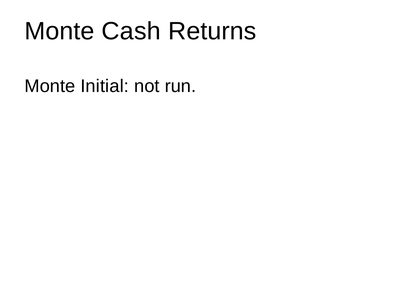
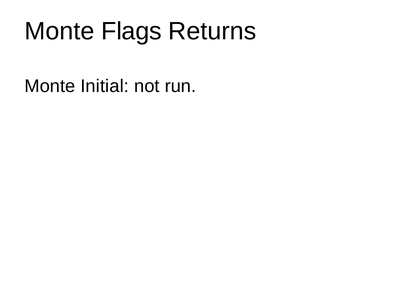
Cash: Cash -> Flags (131, 31)
